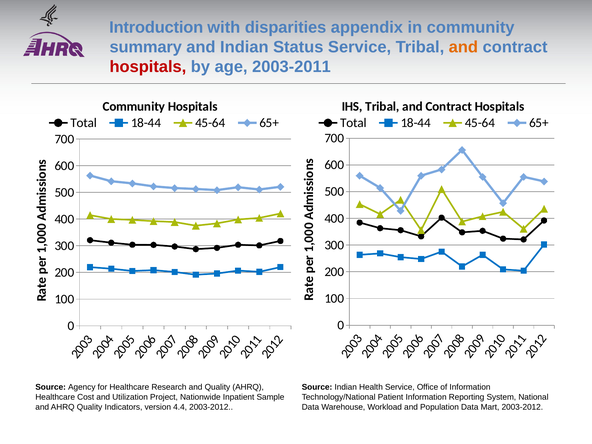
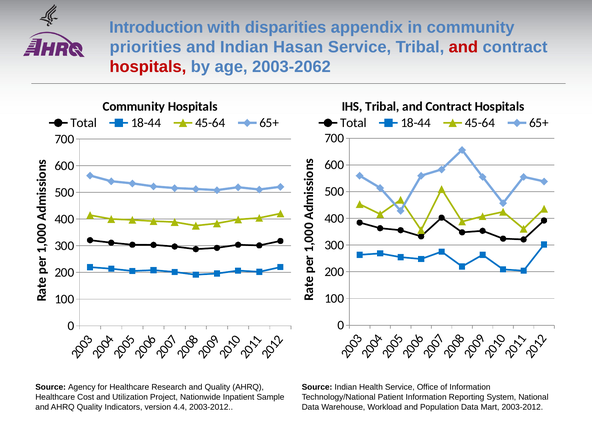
summary: summary -> priorities (146, 47)
Status: Status -> Hasan (298, 47)
and colour: orange -> red (463, 47)
2003-2011: 2003-2011 -> 2003-2062 (291, 67)
